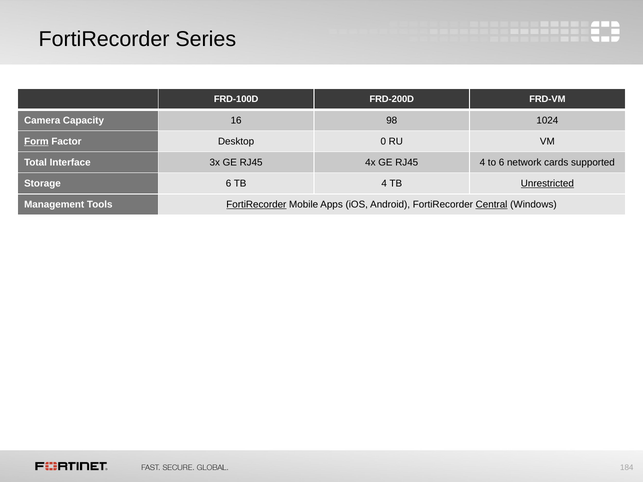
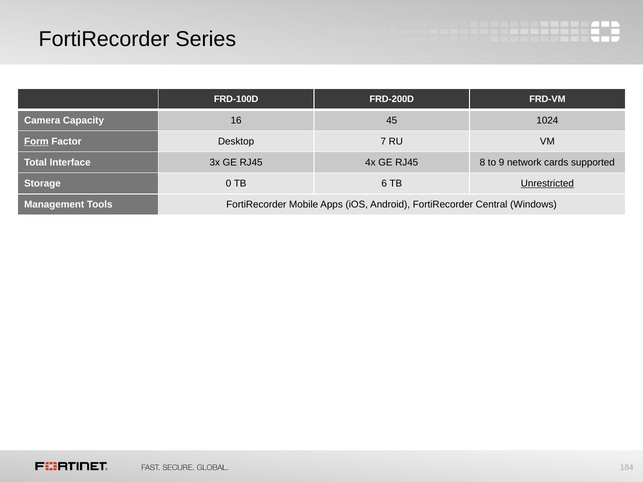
98: 98 -> 45 (392, 120)
0: 0 -> 7 (383, 141)
RJ45 4: 4 -> 8 (482, 163)
to 6: 6 -> 9 (502, 163)
Storage 6: 6 -> 0 (229, 184)
TB 4: 4 -> 6 (384, 184)
FortiRecorder underline: present -> none (256, 205)
Central underline: present -> none (492, 205)
